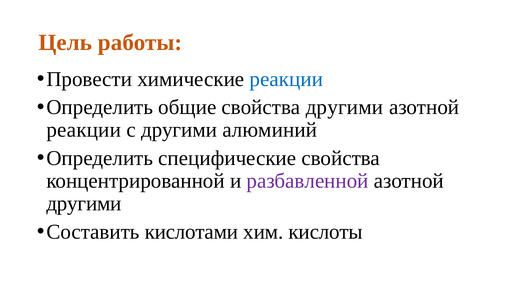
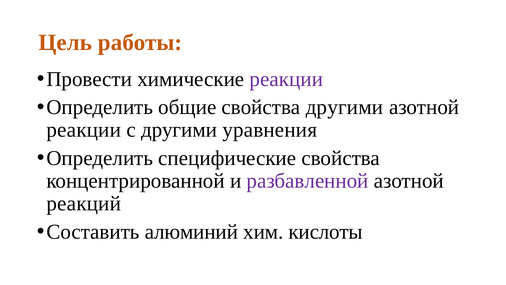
реакции colour: blue -> purple (286, 79)
алюминий: алюминий -> уравнения (270, 130)
другими: другими -> реакций (84, 203)
кислотами: кислотами -> алюминий (191, 231)
